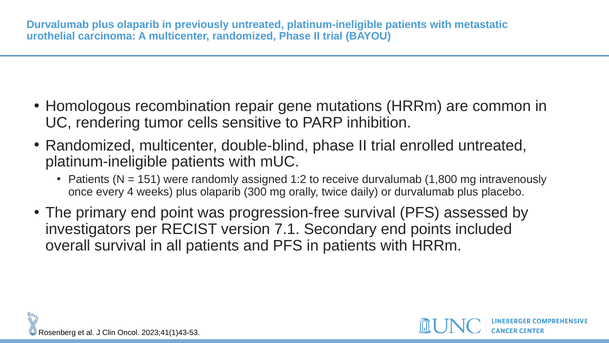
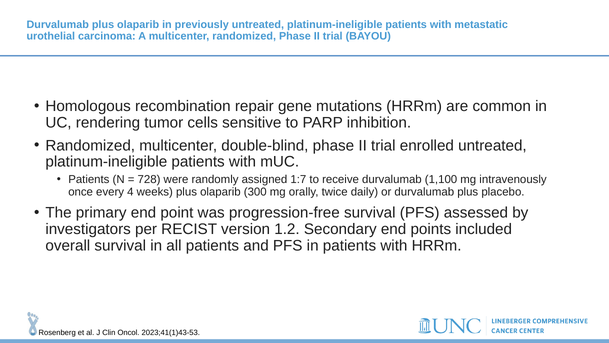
151: 151 -> 728 (149, 179)
1:2: 1:2 -> 1:7 (298, 179)
1,800: 1,800 -> 1,100 (441, 179)
7.1: 7.1 -> 1.2 (287, 229)
